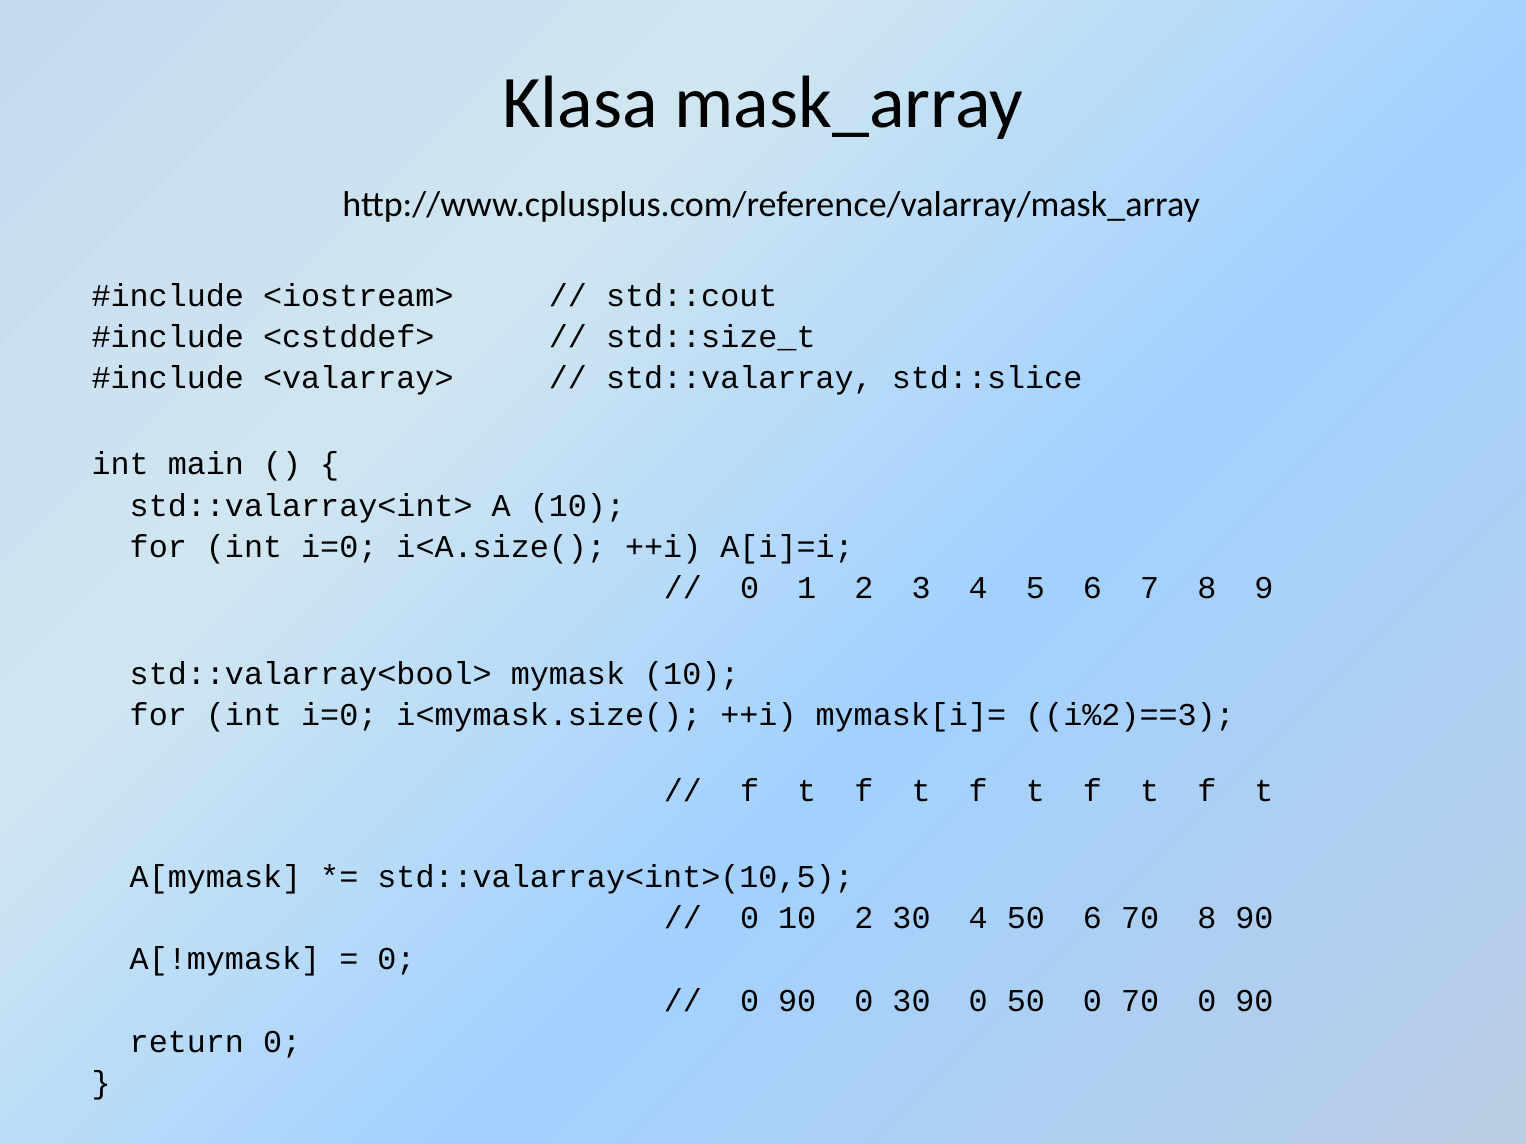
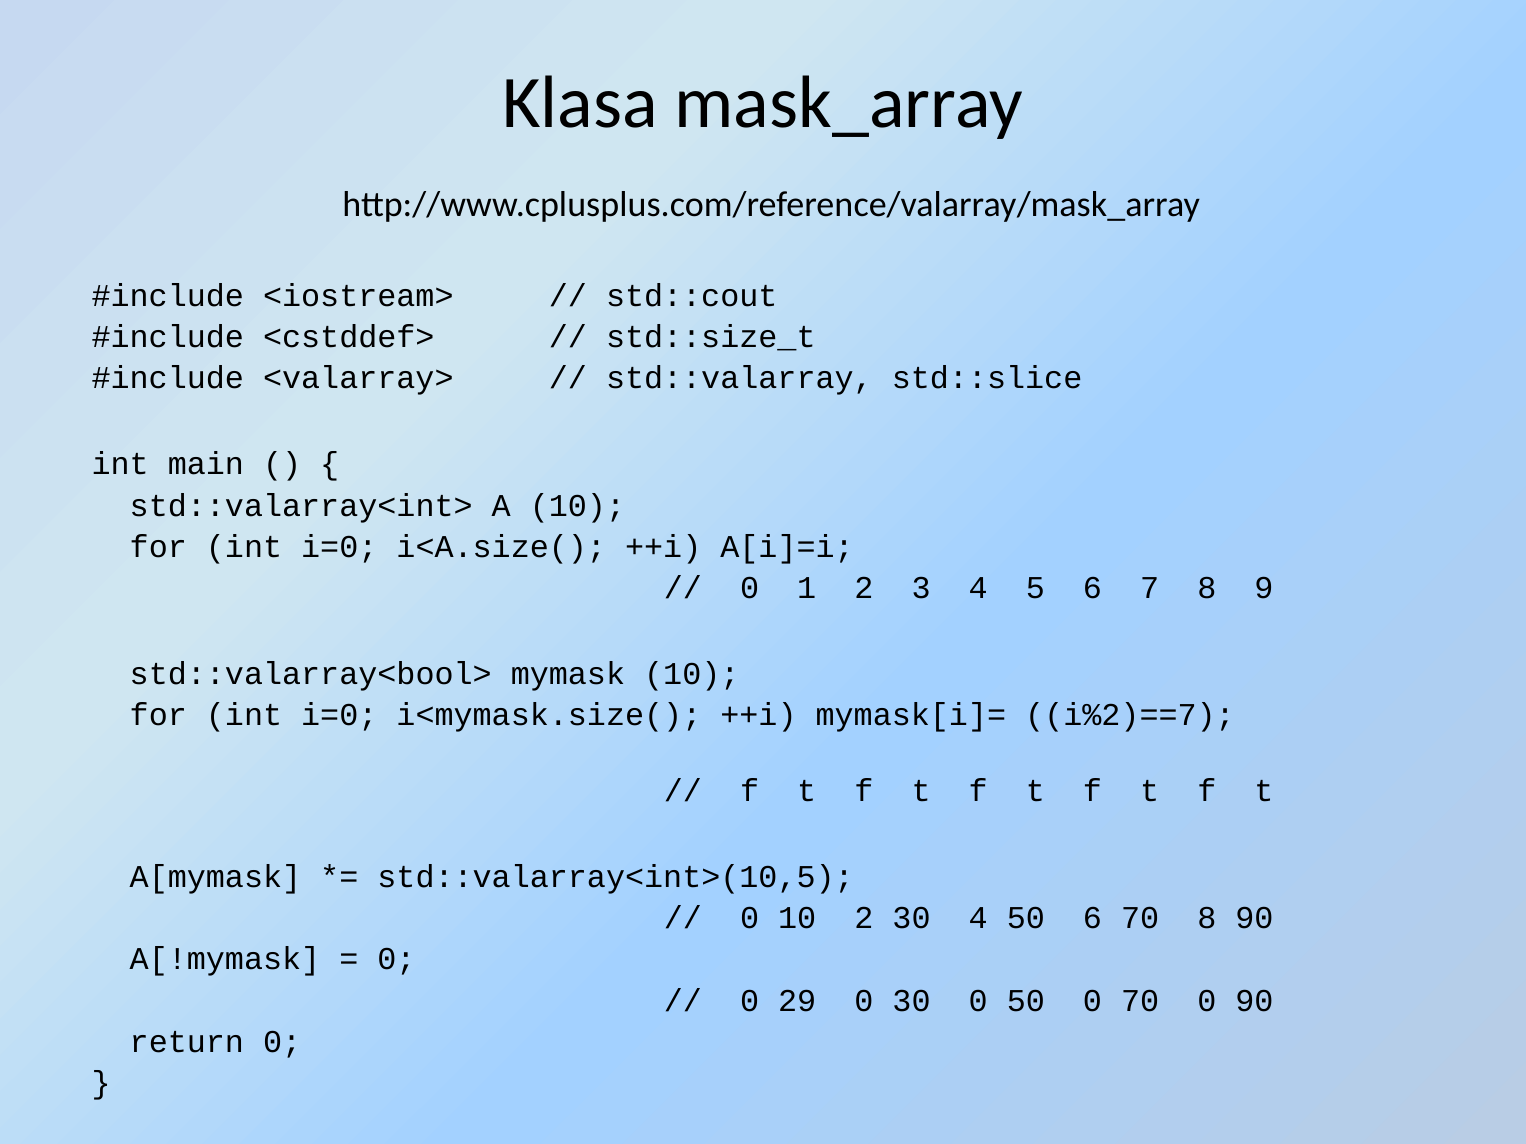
i%2)==3: i%2)==3 -> i%2)==7 (1130, 716)
90: 90 -> 29 (797, 1001)
